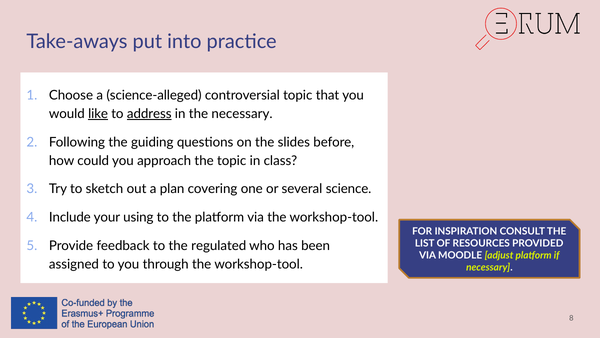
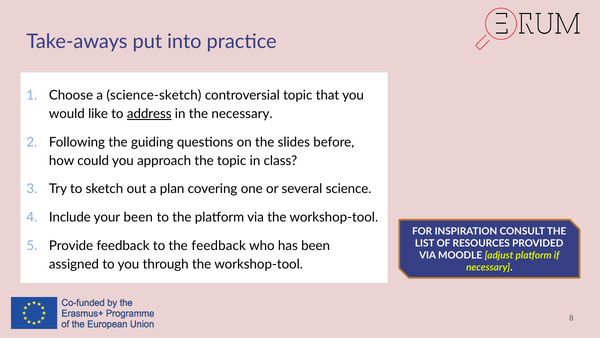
science-alleged: science-alleged -> science-sketch (154, 95)
like underline: present -> none (98, 114)
your using: using -> been (138, 217)
the regulated: regulated -> feedback (219, 246)
